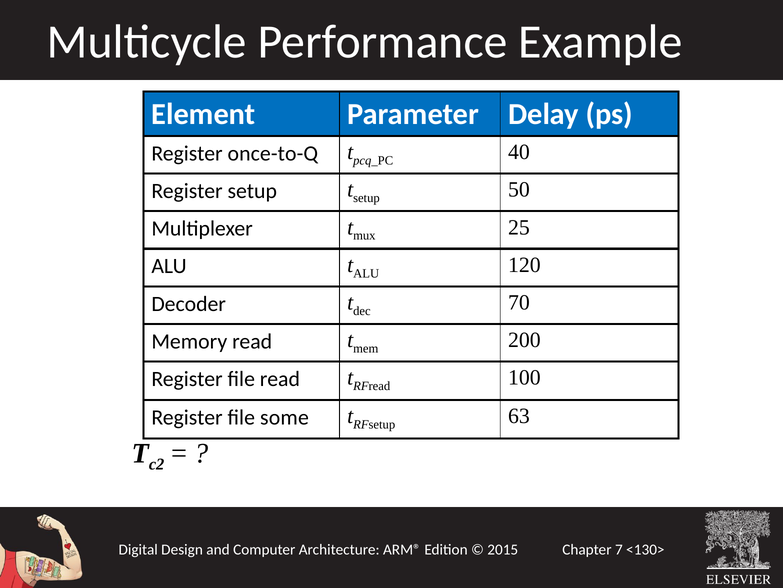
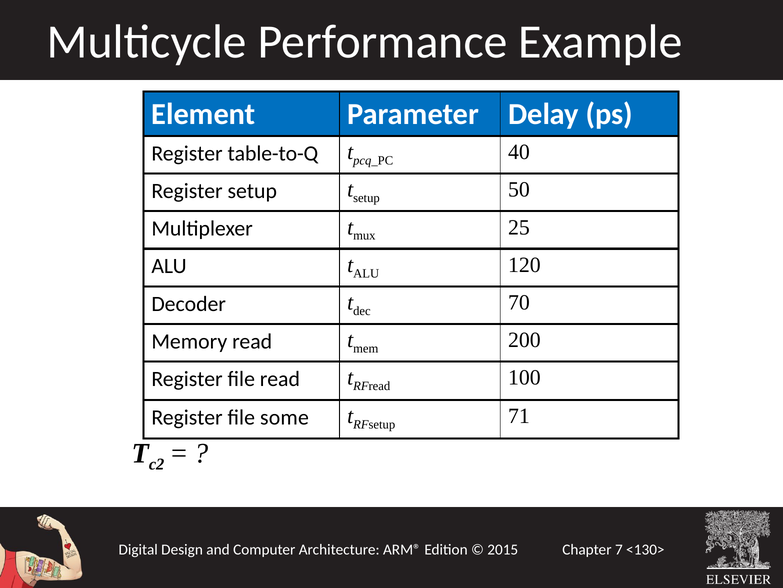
once-to-Q: once-to-Q -> table-to-Q (273, 153)
63: 63 -> 71 (519, 416)
